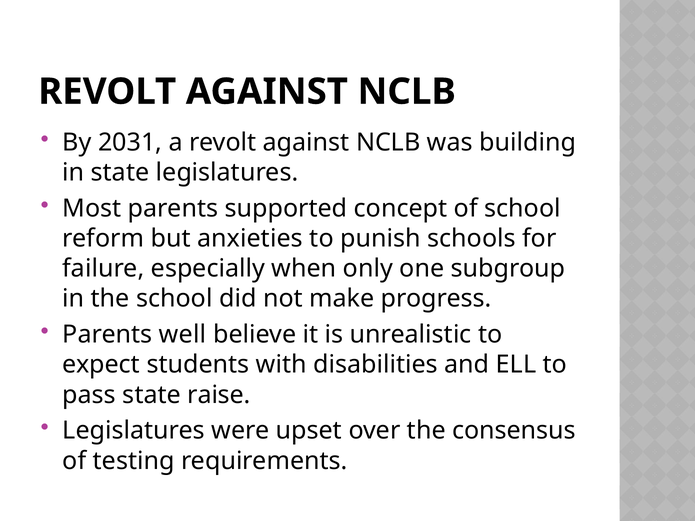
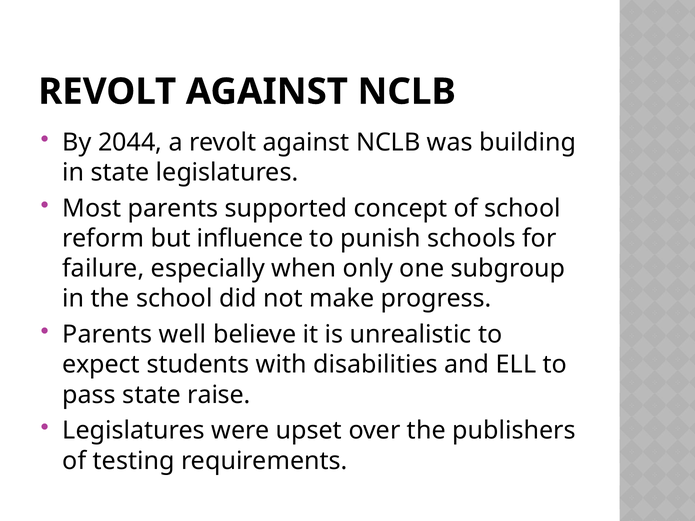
2031: 2031 -> 2044 (130, 143)
anxieties: anxieties -> influence (250, 239)
consensus: consensus -> publishers (514, 431)
